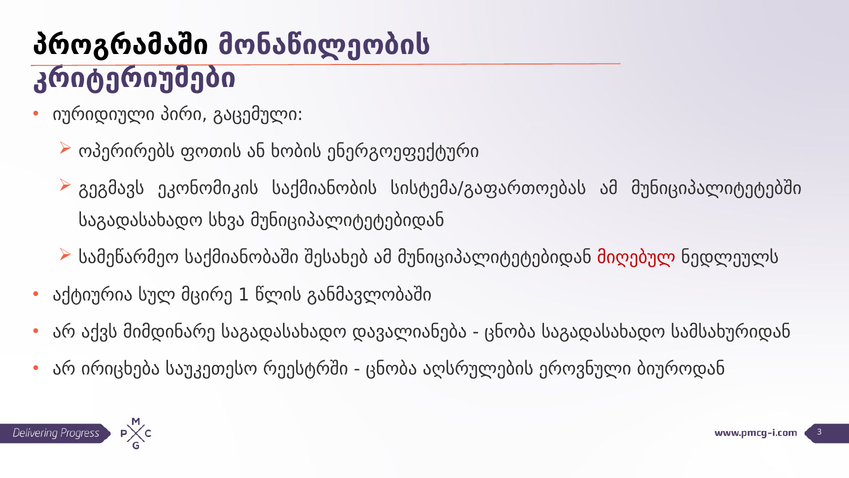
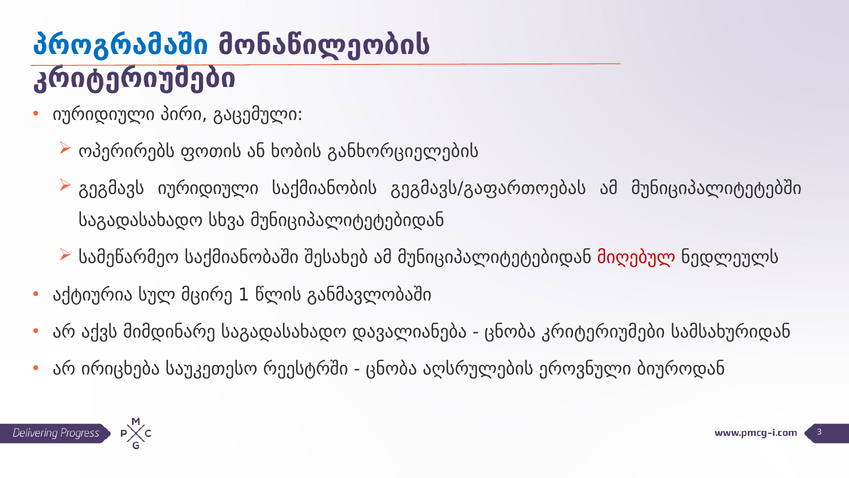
პროგრამაში colour: black -> blue (121, 45)
ენერგოეფექტური: ენერგოეფექტური -> განხორციელების (403, 151)
გეგმავს ეკონომიკის: ეკონომიკის -> იურიდიული (208, 188)
სისტემა/გაფართოებას: სისტემა/გაფართოებას -> გეგმავს/გაფართოებას (488, 188)
ცნობა საგადასახადო: საგადასახადო -> კრიტერიუმები (603, 332)
